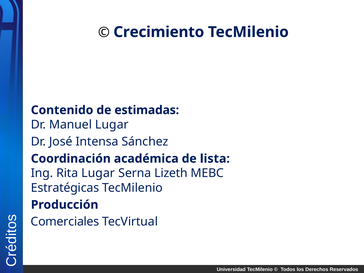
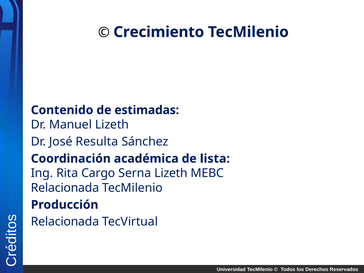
Manuel Lugar: Lugar -> Lizeth (112, 125)
Intensa: Intensa -> Resulta (97, 142)
Rita Lugar: Lugar -> Cargo (98, 173)
Estratégicas: Estratégicas -> Relacionada (65, 188)
Comerciales: Comerciales -> Relacionada (65, 222)
